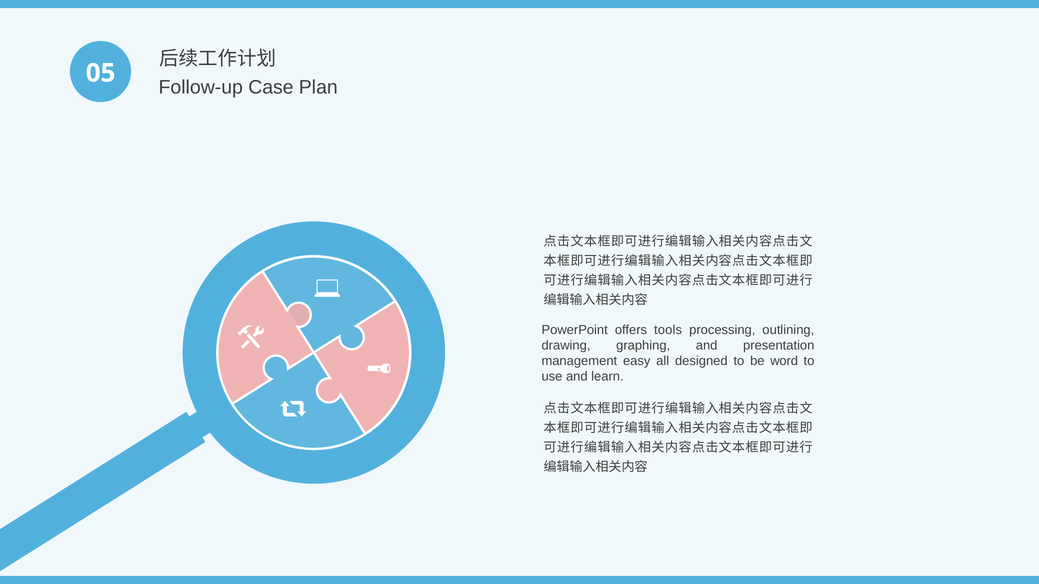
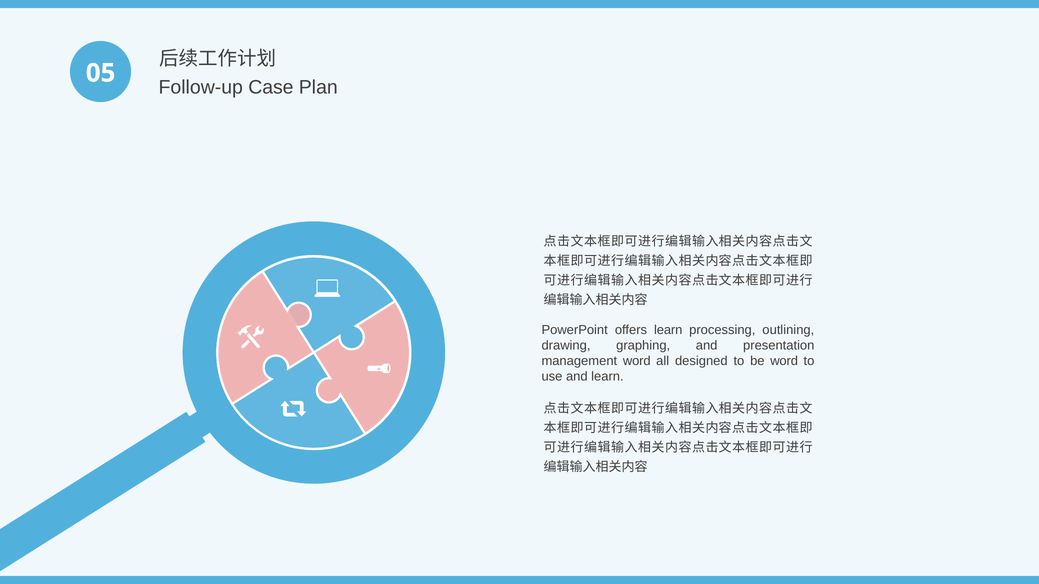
offers tools: tools -> learn (668, 330)
management easy: easy -> word (637, 361)
